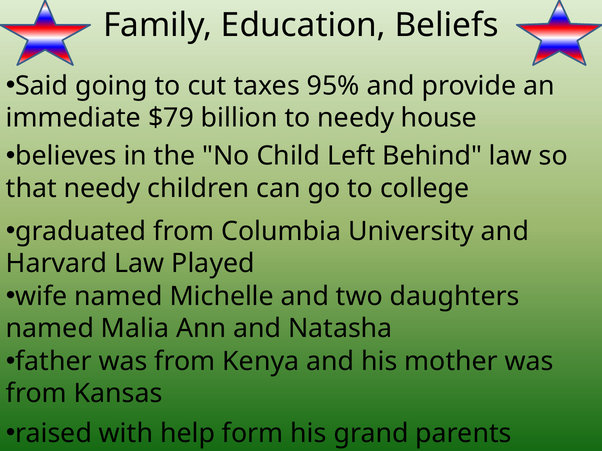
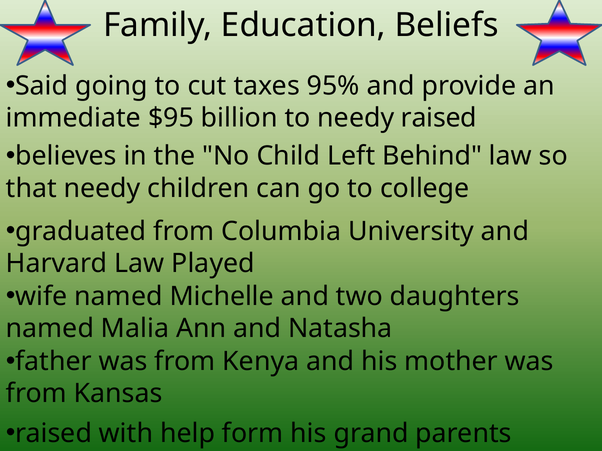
$79: $79 -> $95 (171, 118)
needy house: house -> raised (439, 118)
